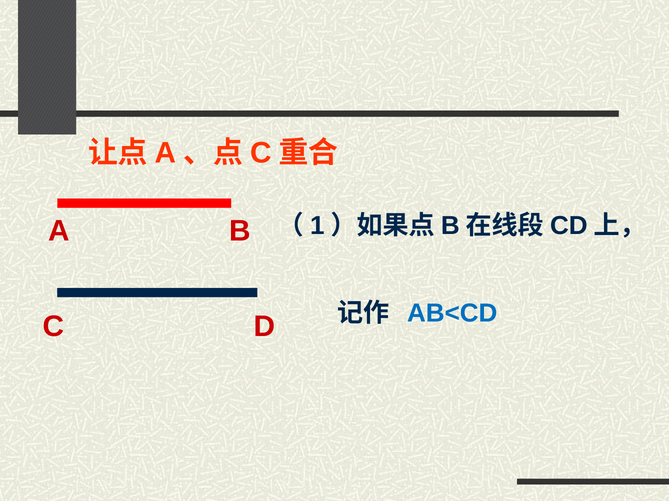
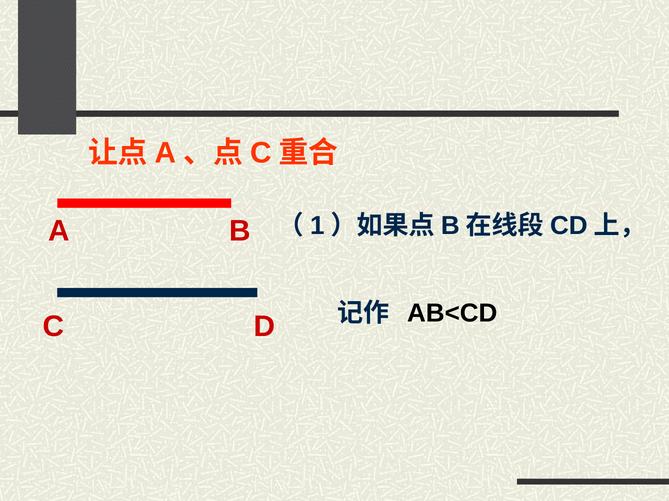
AB<CD colour: blue -> black (452, 314)
